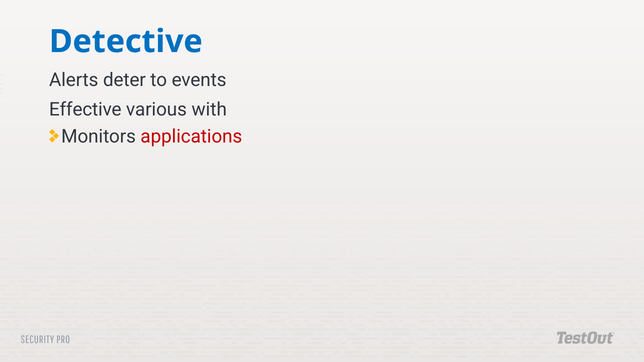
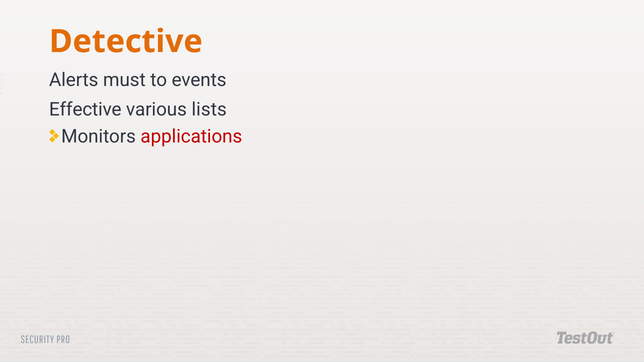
Detective colour: blue -> orange (126, 42)
deter: deter -> must (124, 80)
with: with -> lists (209, 110)
